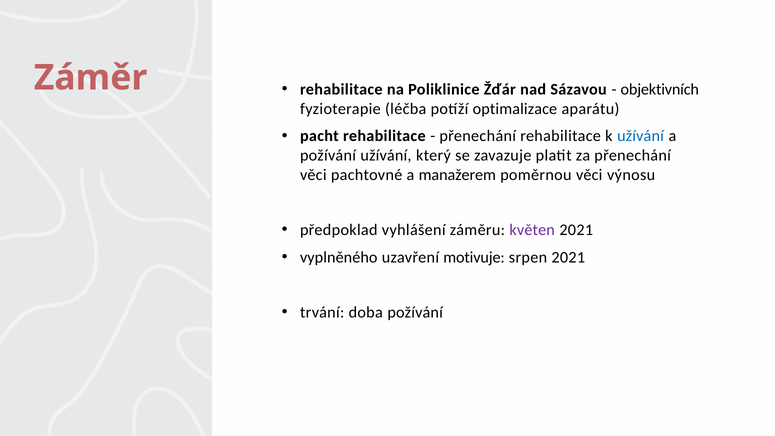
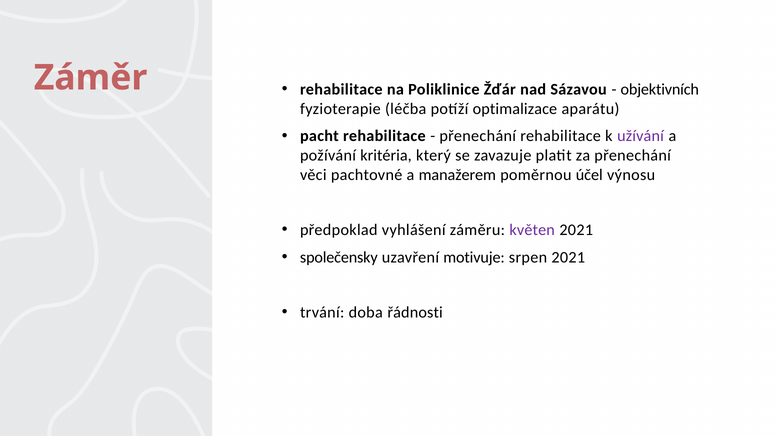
užívání colour: blue -> purple (640, 136)
požívání užívání: užívání -> kritéria (386, 156)
poměrnou věci: věci -> účel (589, 175)
vyplněného: vyplněného -> společensky (339, 257)
doba požívání: požívání -> řádnosti (415, 312)
